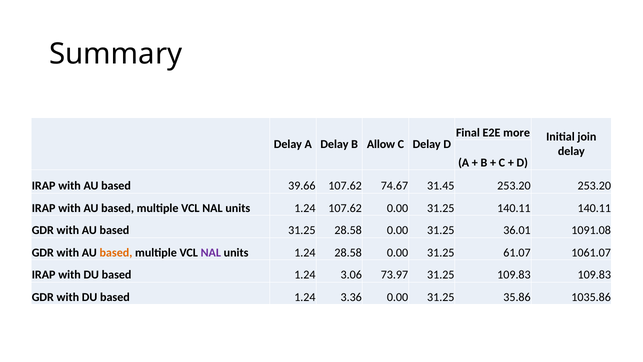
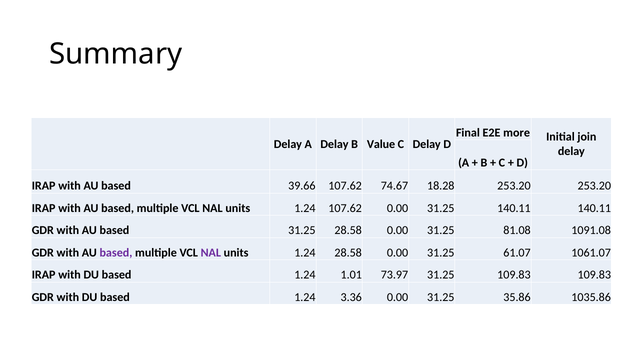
Allow: Allow -> Value (381, 144)
31.45: 31.45 -> 18.28 (441, 186)
36.01: 36.01 -> 81.08 (517, 230)
based colour: orange -> purple (116, 253)
3.06: 3.06 -> 1.01 (351, 275)
